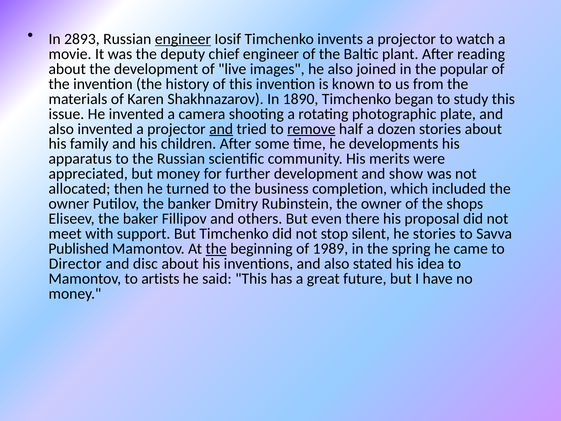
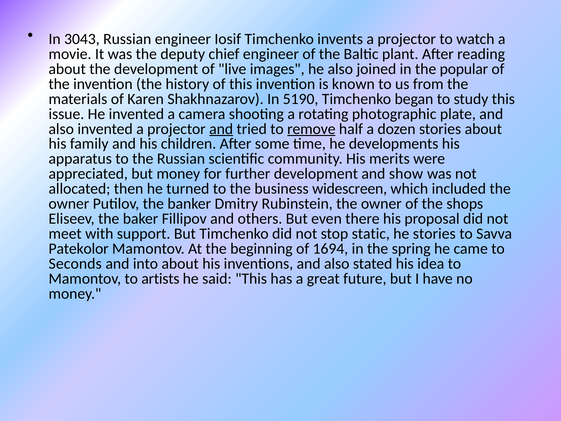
2893: 2893 -> 3043 (82, 39)
engineer underline: present -> none (183, 39)
1890: 1890 -> 5190 (301, 99)
completion: completion -> widescreen (350, 189)
silent: silent -> static (371, 234)
Published: Published -> Patekolor (79, 249)
the underline: present -> none (216, 249)
1989: 1989 -> 1694 (330, 249)
Director: Director -> Seconds (75, 264)
disc: disc -> into (145, 264)
